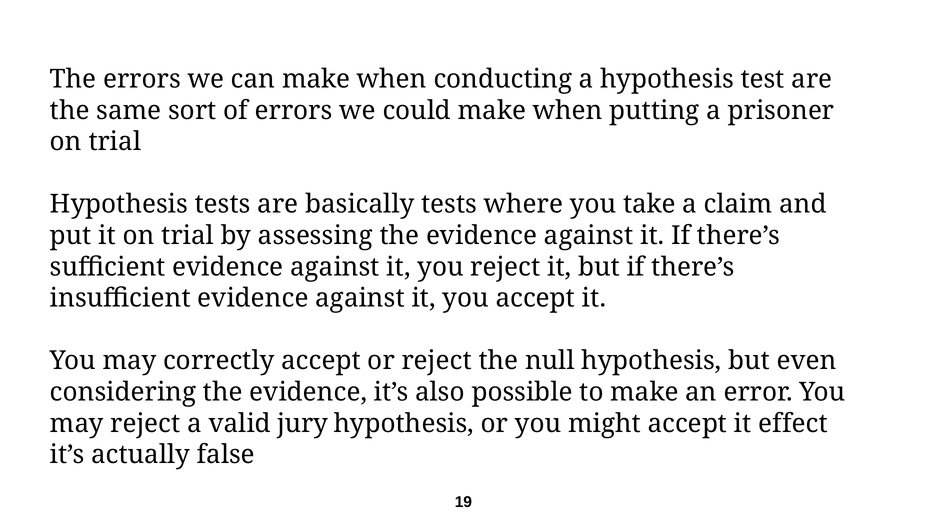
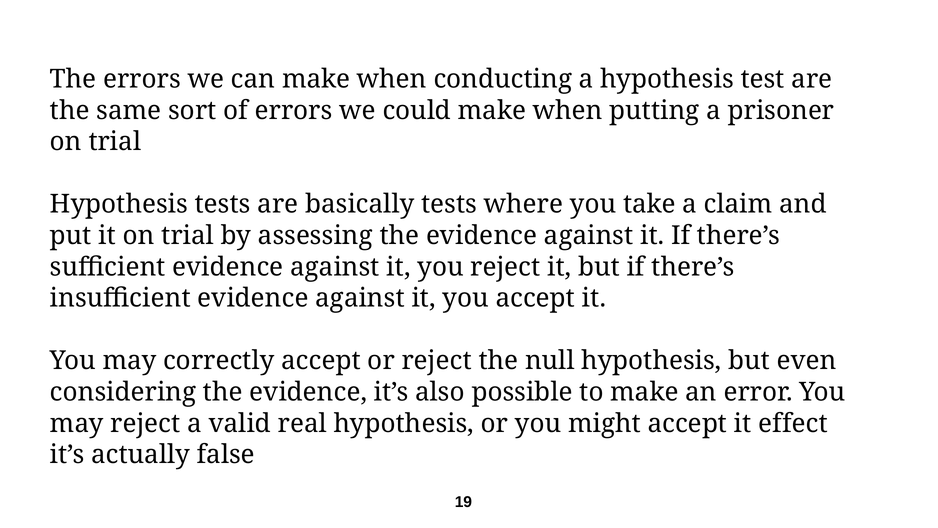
jury: jury -> real (302, 423)
